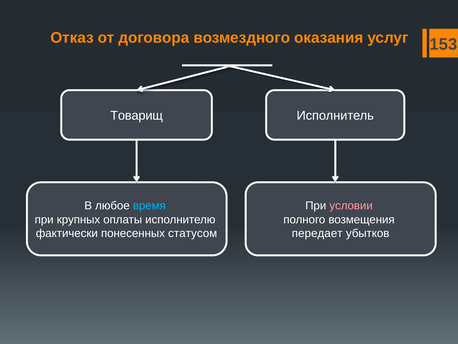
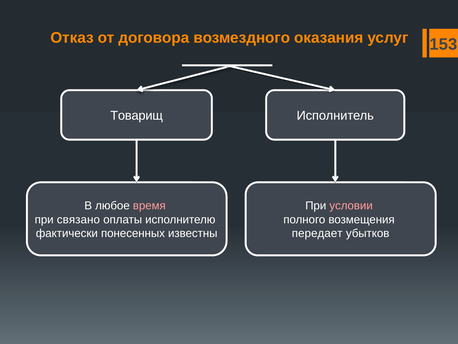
время colour: light blue -> pink (149, 206)
крупных: крупных -> связано (78, 219)
статусом: статусом -> известны (193, 233)
